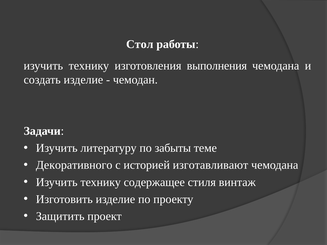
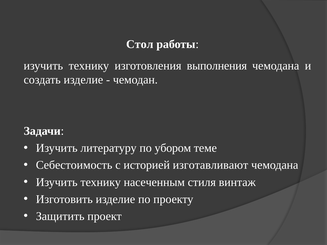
забыты: забыты -> убором (173, 148)
Декоративного: Декоративного -> Себестоимость (74, 165)
содержащее: содержащее -> насеченным (154, 182)
